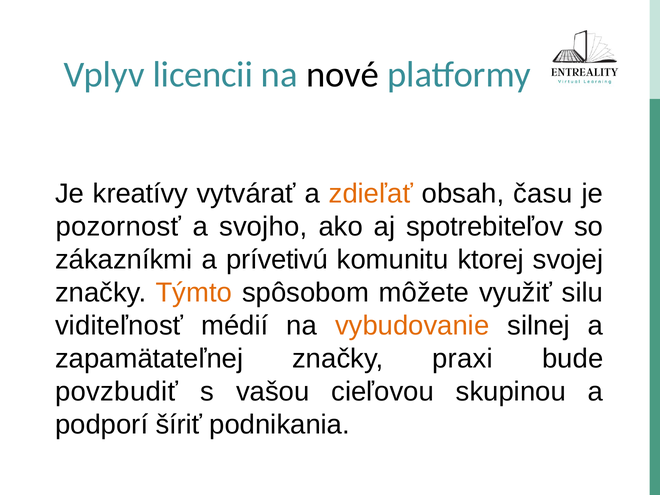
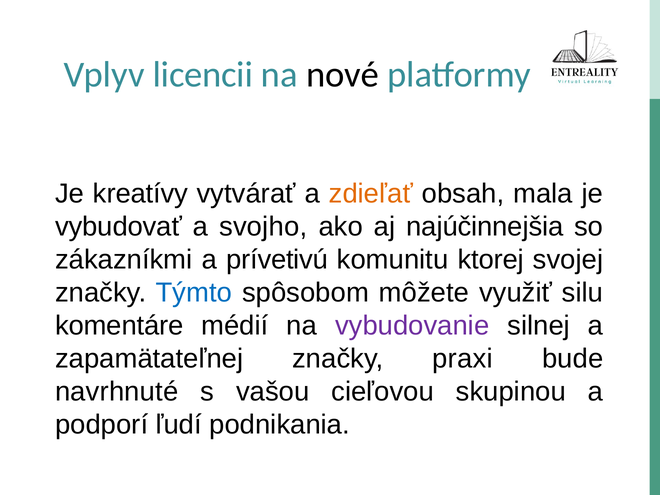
času: času -> mala (543, 194)
pozornosť: pozornosť -> vybudovať (119, 227)
spotrebiteľov: spotrebiteľov -> najúčinnejšia (485, 227)
Týmto colour: orange -> blue (194, 293)
viditeľnosť: viditeľnosť -> komentáre (119, 326)
vybudovanie colour: orange -> purple (412, 326)
povzbudiť: povzbudiť -> navrhnuté (117, 392)
šíriť: šíriť -> ľudí (179, 425)
